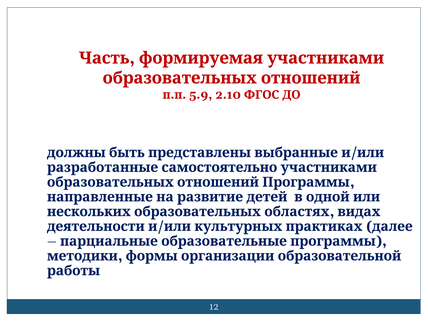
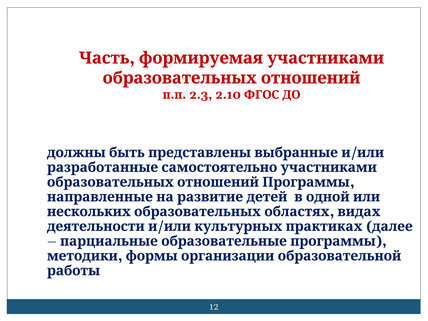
5.9: 5.9 -> 2.3 (201, 95)
